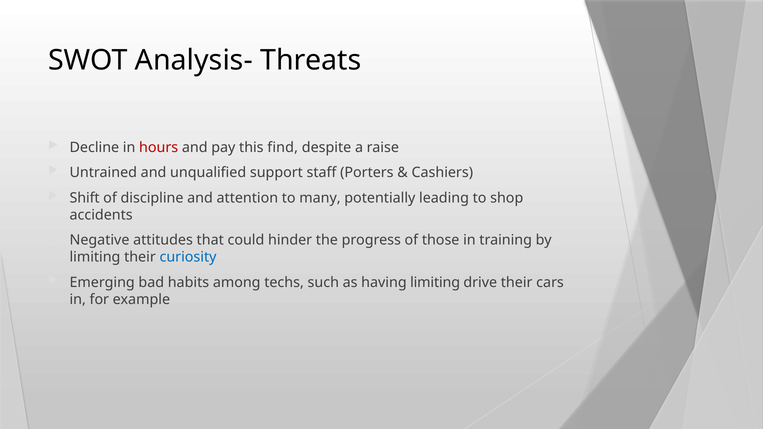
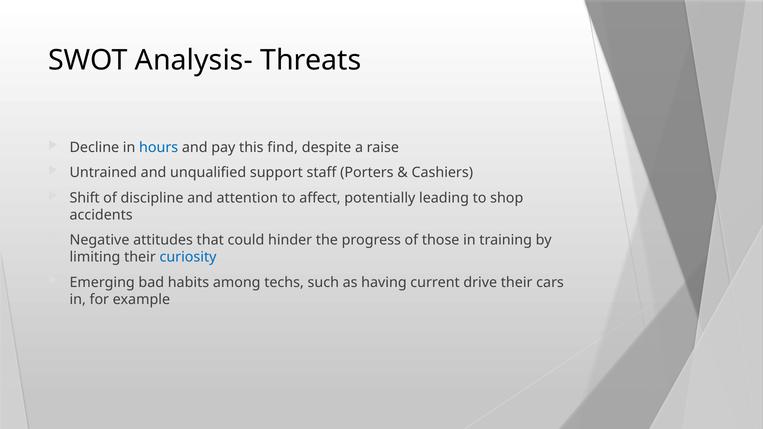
hours colour: red -> blue (159, 148)
many: many -> affect (320, 198)
having limiting: limiting -> current (435, 282)
